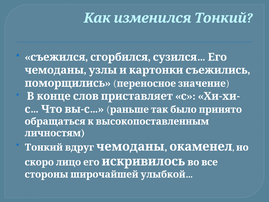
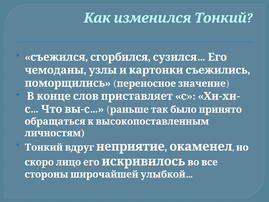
чемоданы: чемоданы -> неприятие (130, 146)
